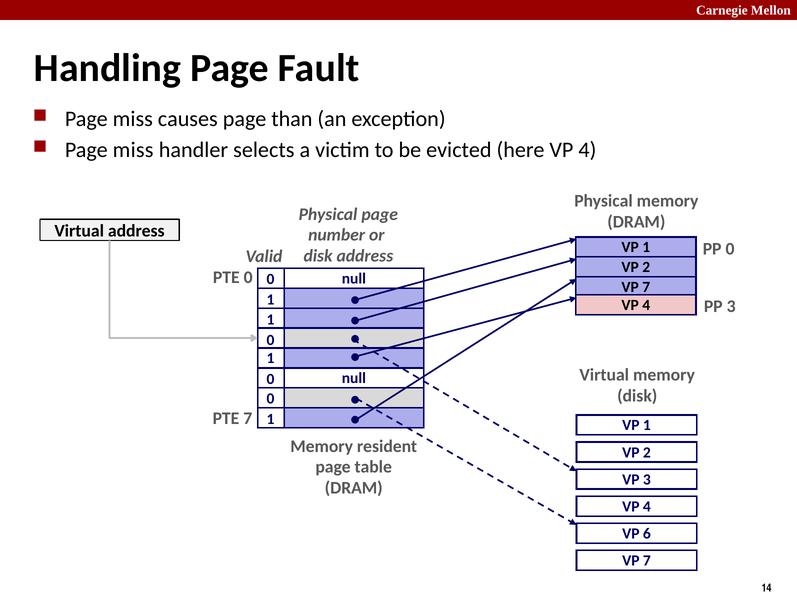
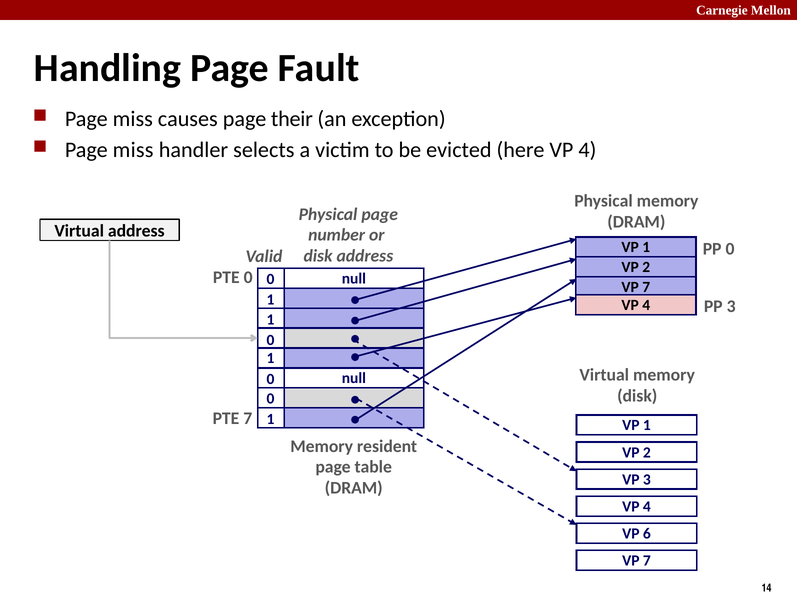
than: than -> their (292, 119)
